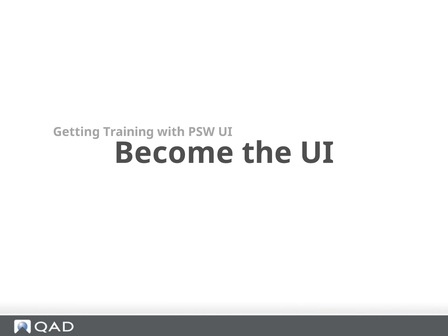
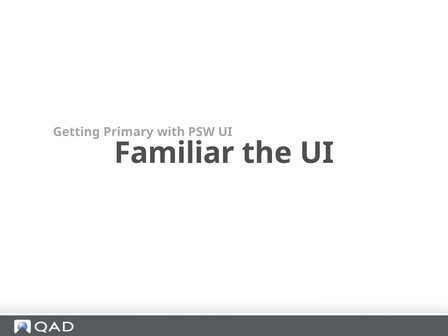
Training: Training -> Primary (128, 132)
Become: Become -> Familiar (174, 153)
